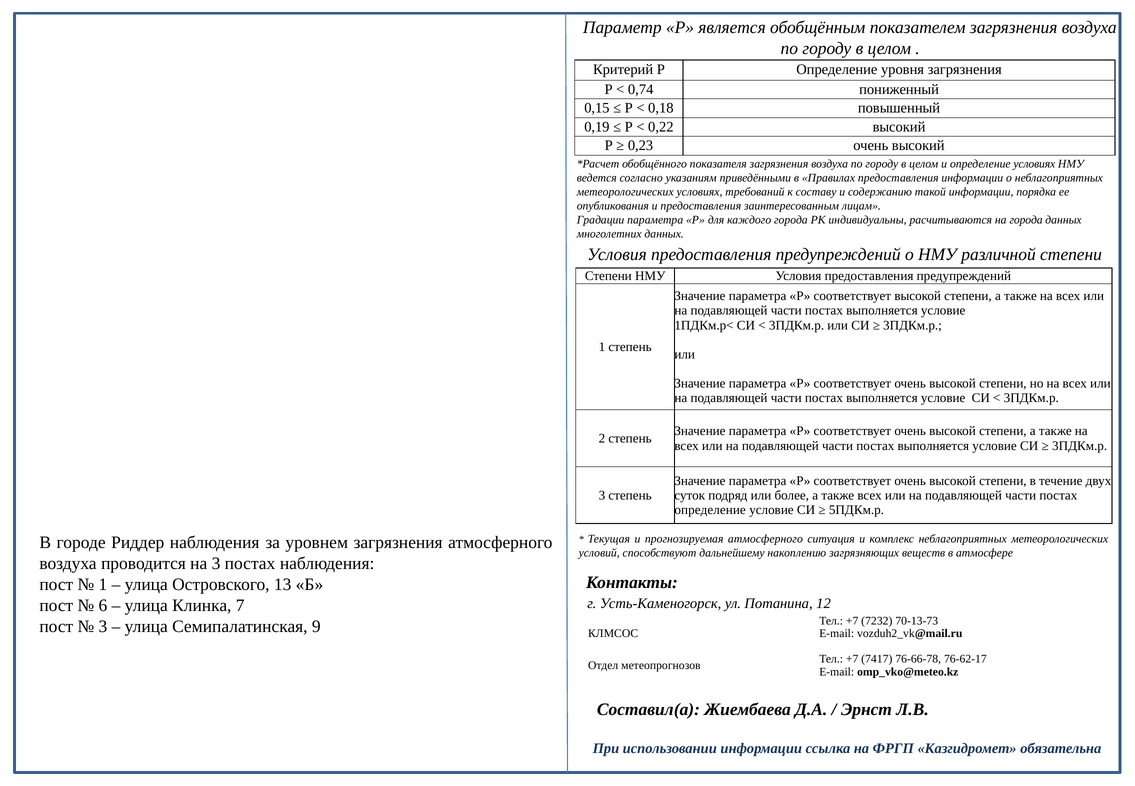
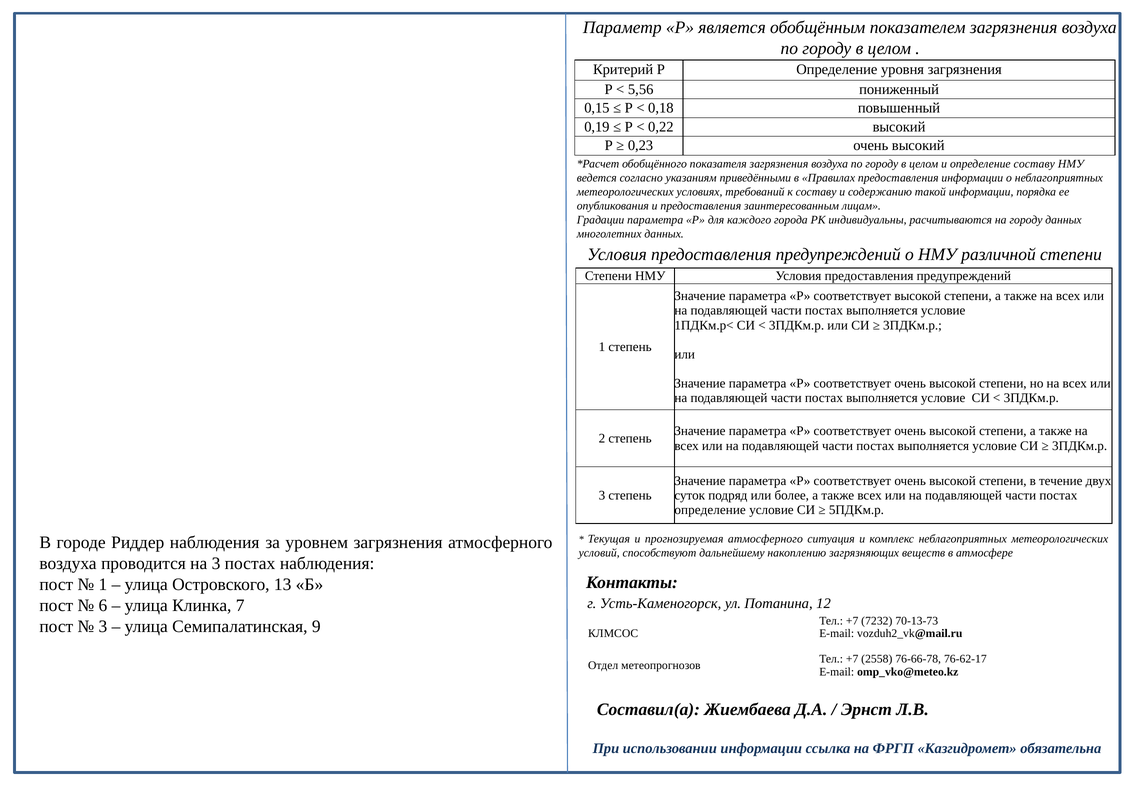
0,74: 0,74 -> 5,56 (641, 89)
определение условиях: условиях -> составу (1034, 164)
на города: города -> городу (1026, 220)
7417: 7417 -> 2558 (877, 659)
